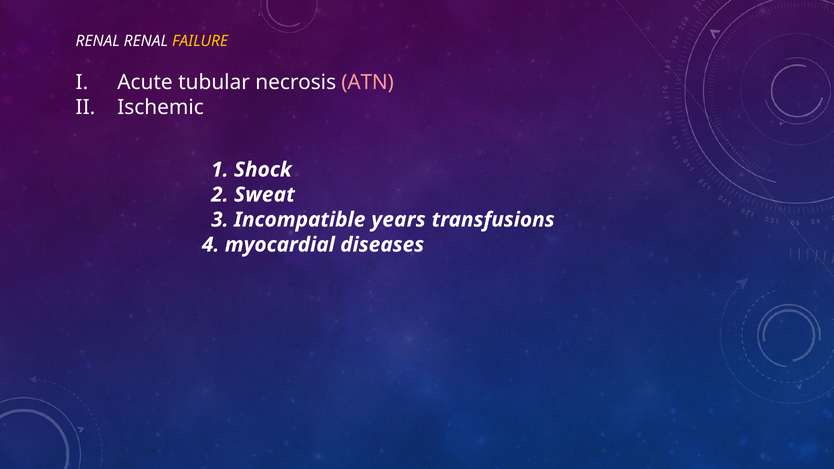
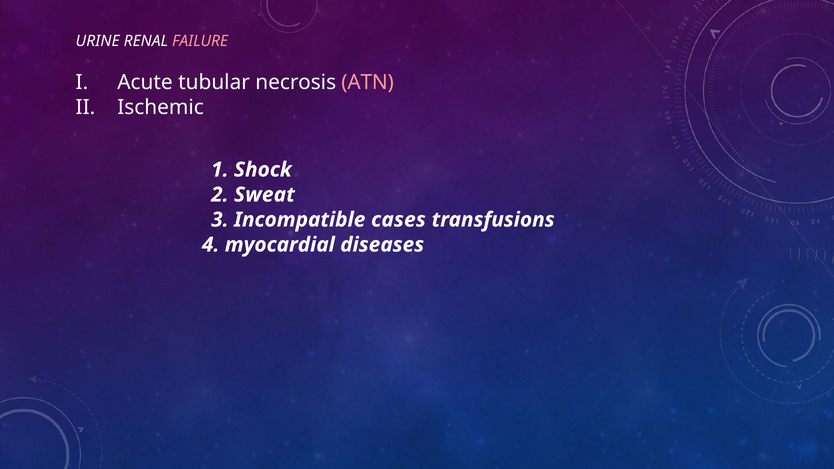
RENAL: RENAL -> URINE (98, 41)
FAILURE colour: yellow -> pink (200, 41)
years: years -> cases (398, 220)
